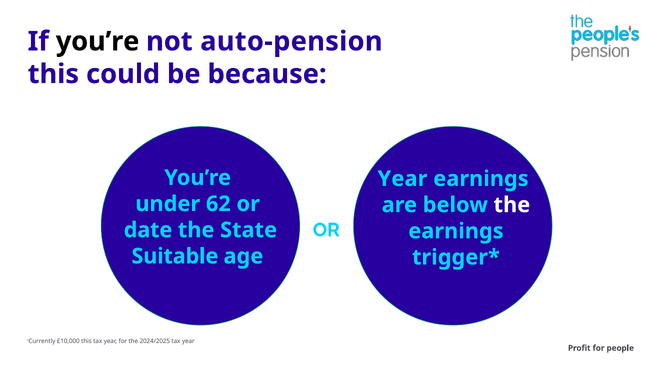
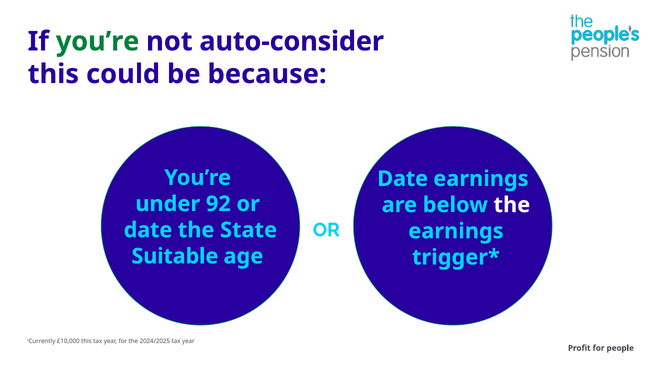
you’re colour: black -> green (98, 41)
auto-pension: auto-pension -> auto-consider (292, 41)
Year: Year -> Date (403, 179)
62: 62 -> 92 (218, 204)
